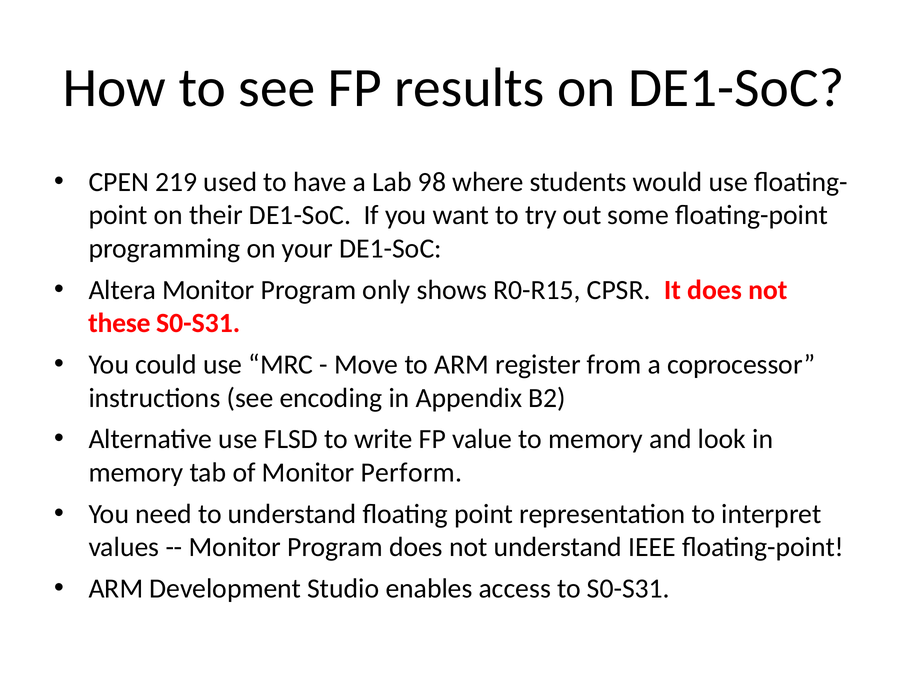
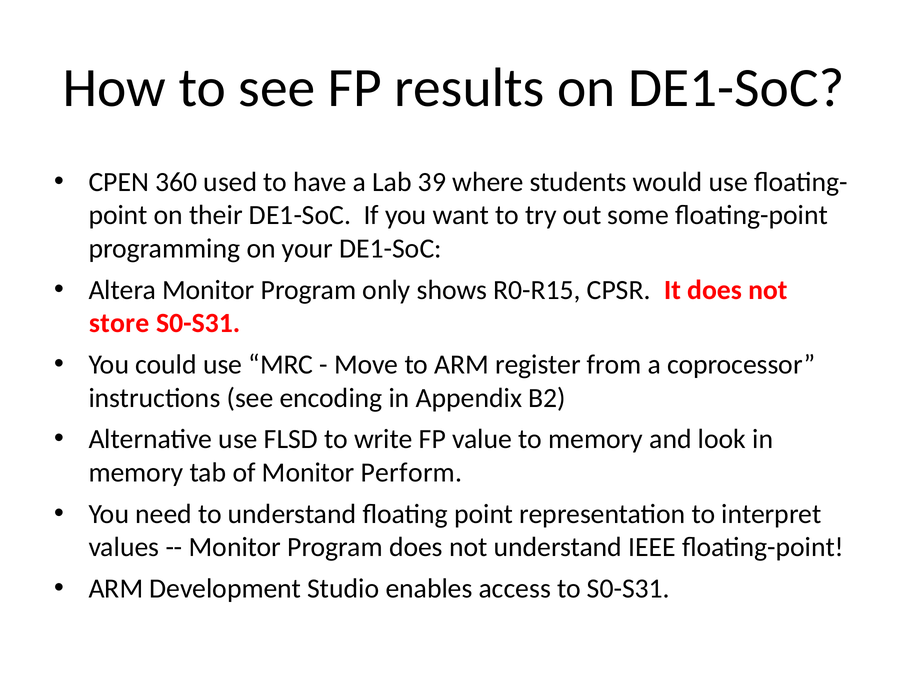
219: 219 -> 360 (176, 182)
98: 98 -> 39 (432, 182)
these: these -> store (119, 323)
